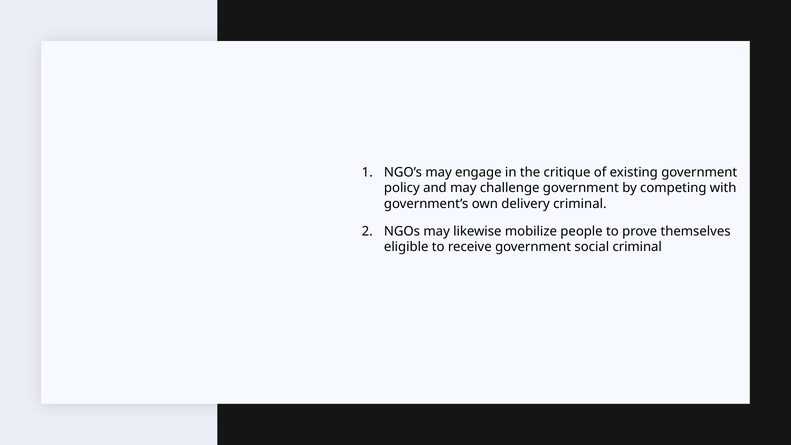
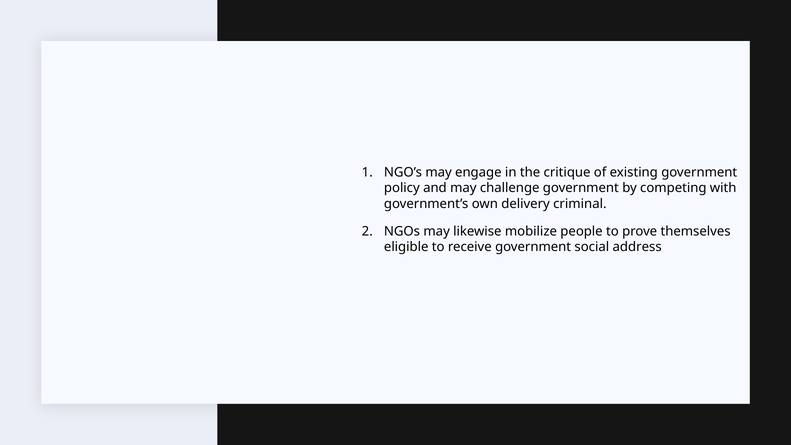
social criminal: criminal -> address (637, 247)
